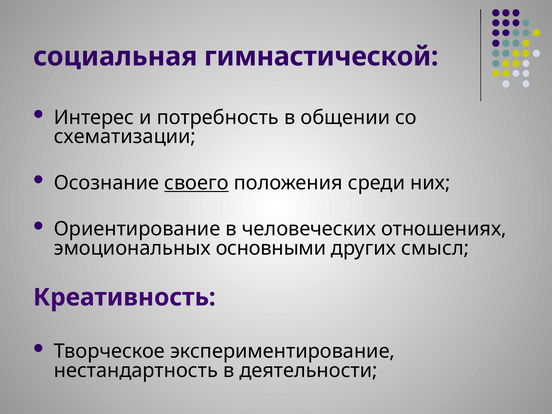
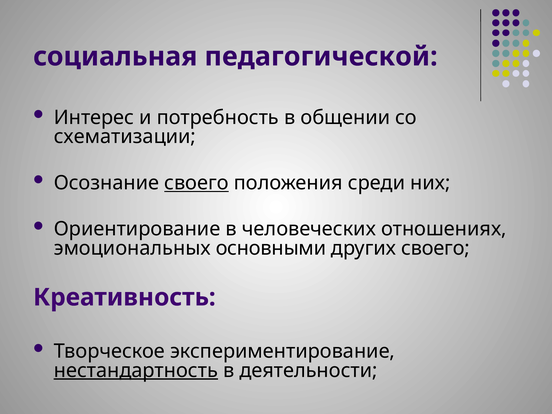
гимнастической: гимнастической -> педагогической (321, 57)
других смысл: смысл -> своего (435, 248)
нестандартность underline: none -> present (136, 370)
